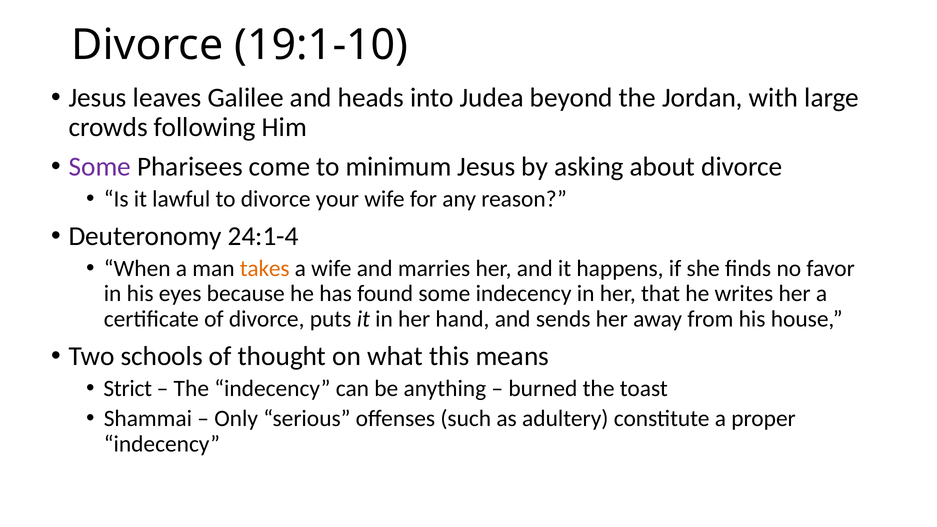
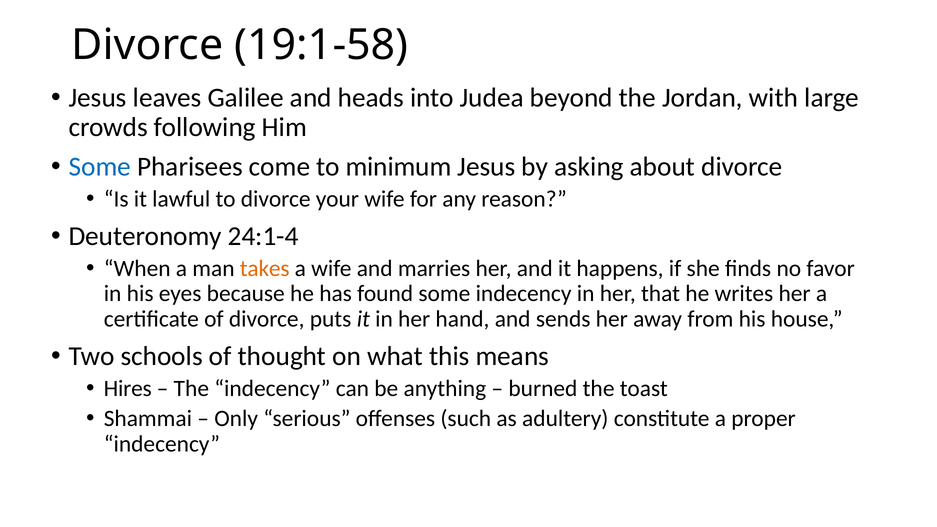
19:1-10: 19:1-10 -> 19:1-58 (321, 45)
Some colour: purple -> blue (100, 167)
Strict: Strict -> Hires (128, 388)
